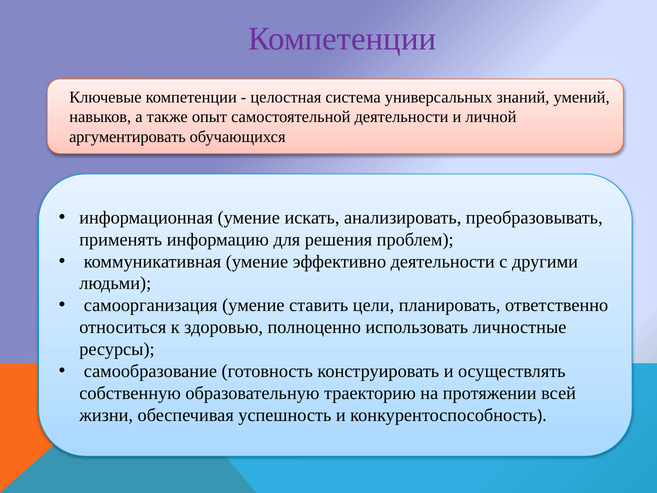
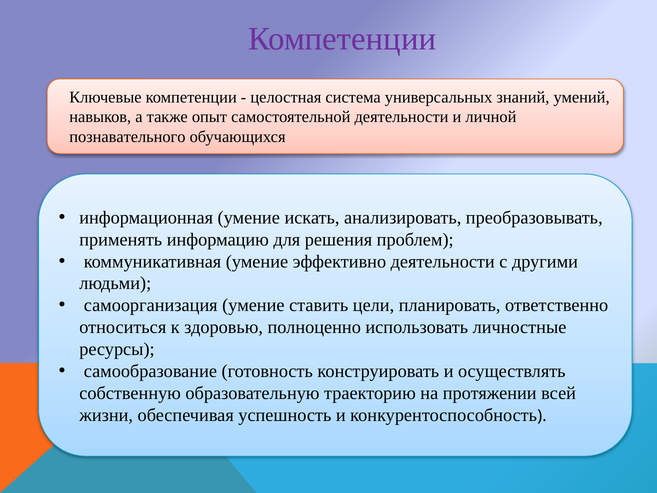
аргументировать: аргументировать -> познавательного (127, 137)
